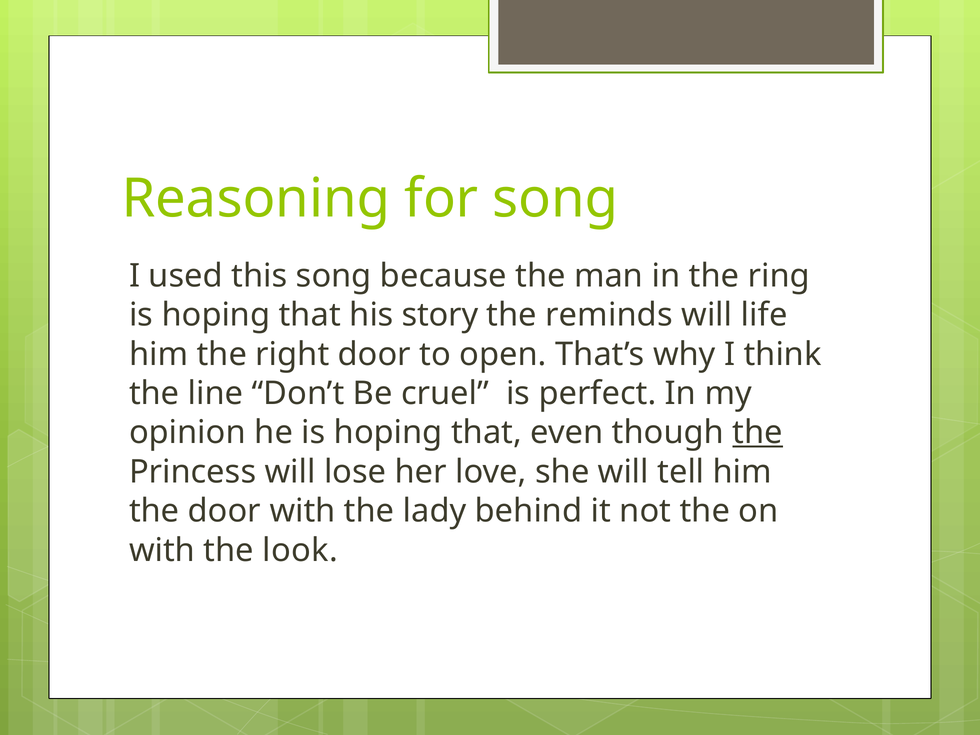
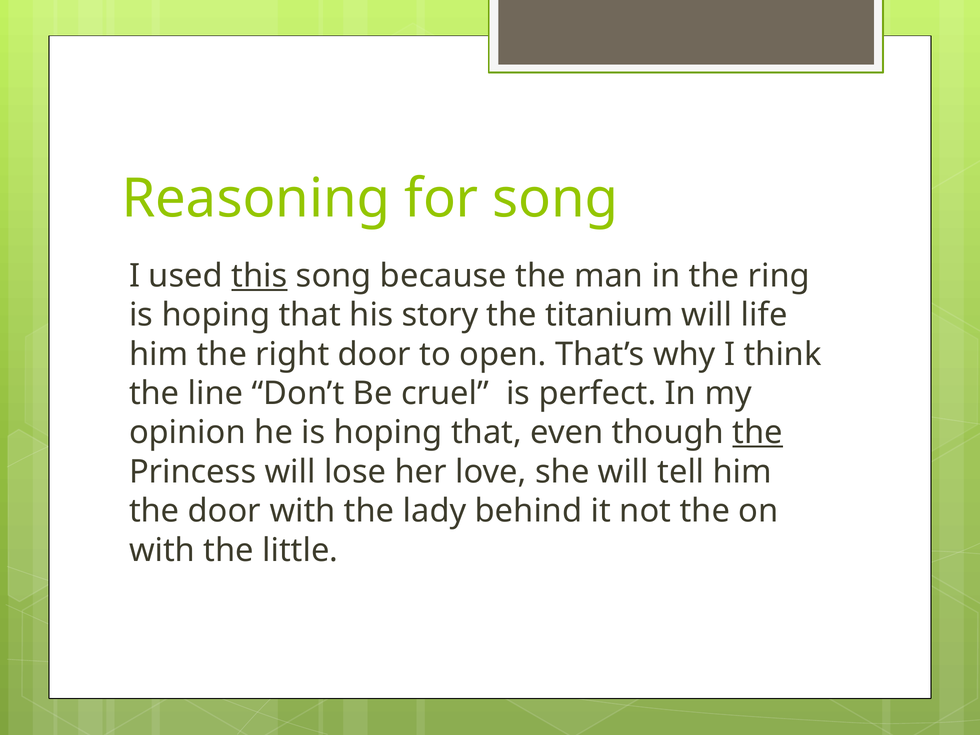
this underline: none -> present (259, 276)
reminds: reminds -> titanium (609, 315)
look: look -> little (300, 550)
